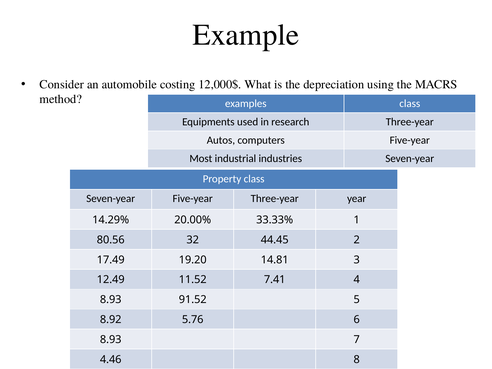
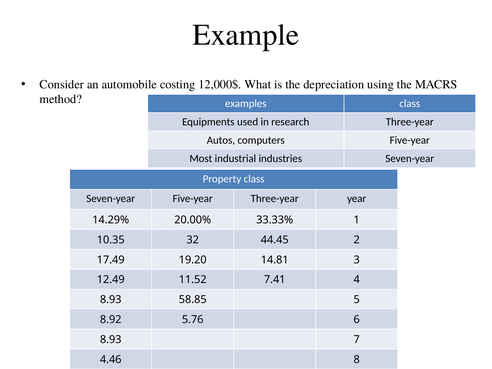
80.56: 80.56 -> 10.35 (111, 240)
91.52: 91.52 -> 58.85 (193, 300)
